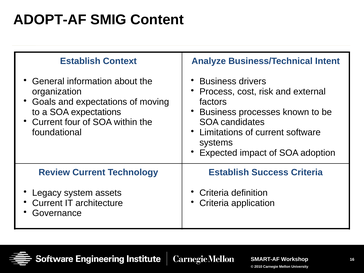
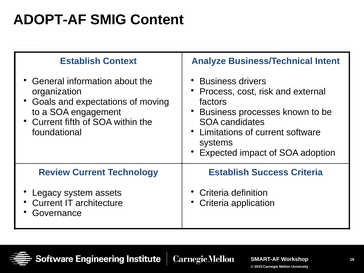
SOA expectations: expectations -> engagement (96, 112)
four: four -> fifth (72, 122)
